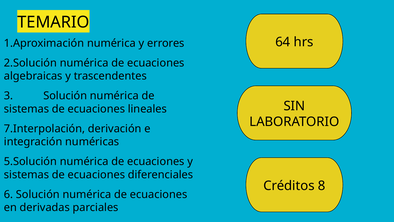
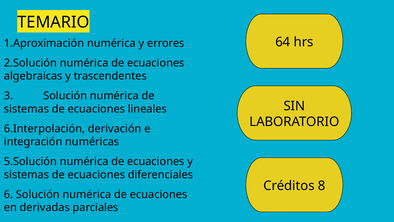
7.Interpolación: 7.Interpolación -> 6.Interpolación (45, 128)
